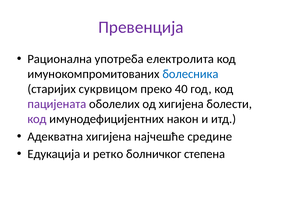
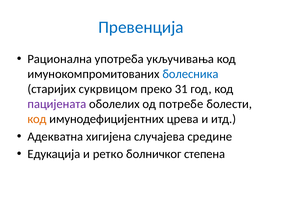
Превенција colour: purple -> blue (141, 27)
електролита: електролита -> укључивања (180, 59)
40: 40 -> 31 (181, 89)
од хигијена: хигијена -> потребе (181, 104)
код colour: purple -> orange (37, 119)
након: након -> црева (183, 119)
најчешће: најчешће -> случајева (159, 137)
